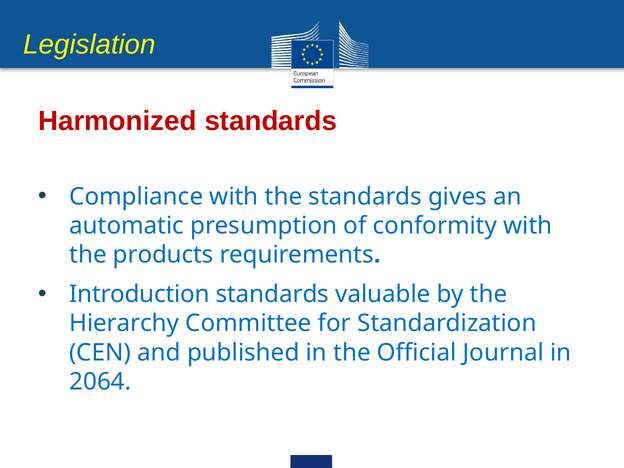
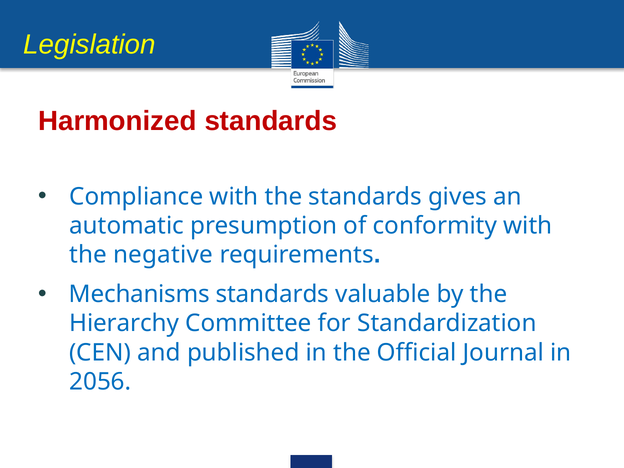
products: products -> negative (163, 255)
Introduction: Introduction -> Mechanisms (139, 294)
2064: 2064 -> 2056 (100, 382)
